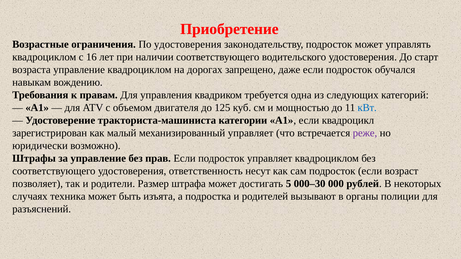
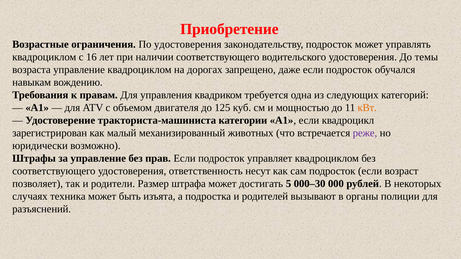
старт: старт -> темы (426, 57)
кВт colour: blue -> orange (367, 108)
механизированный управляет: управляет -> животных (251, 133)
